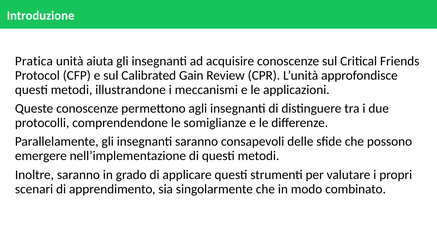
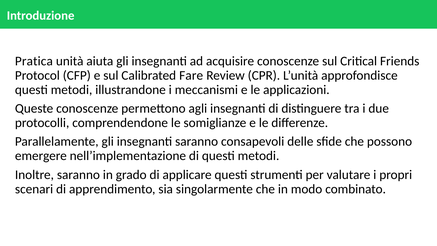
Gain: Gain -> Fare (191, 75)
